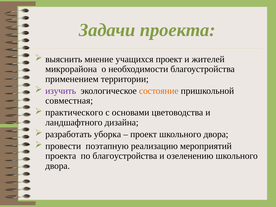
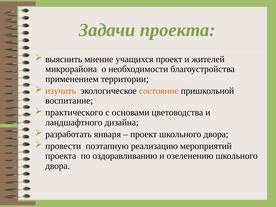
изучить colour: purple -> orange (61, 91)
совместная: совместная -> воспитание (69, 101)
уборка: уборка -> января (107, 134)
по благоустройства: благоустройства -> оздоравливанию (125, 156)
